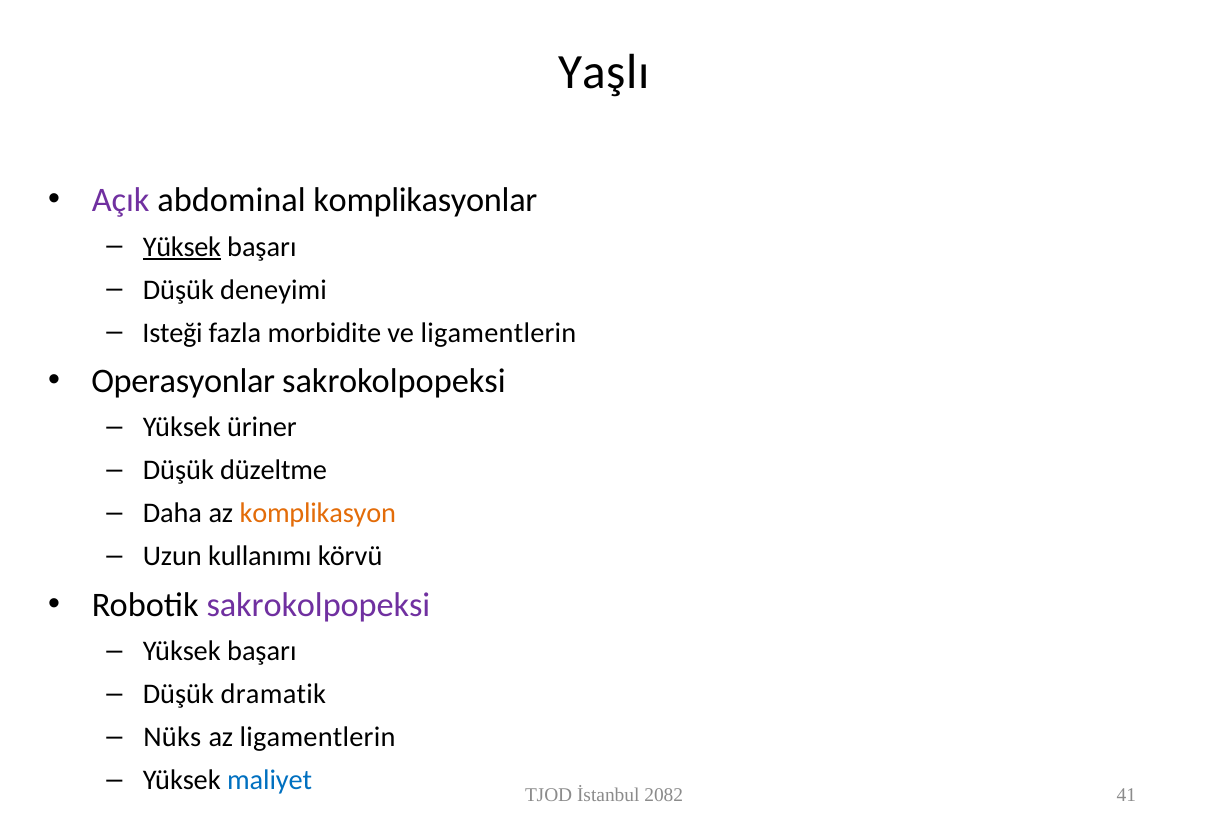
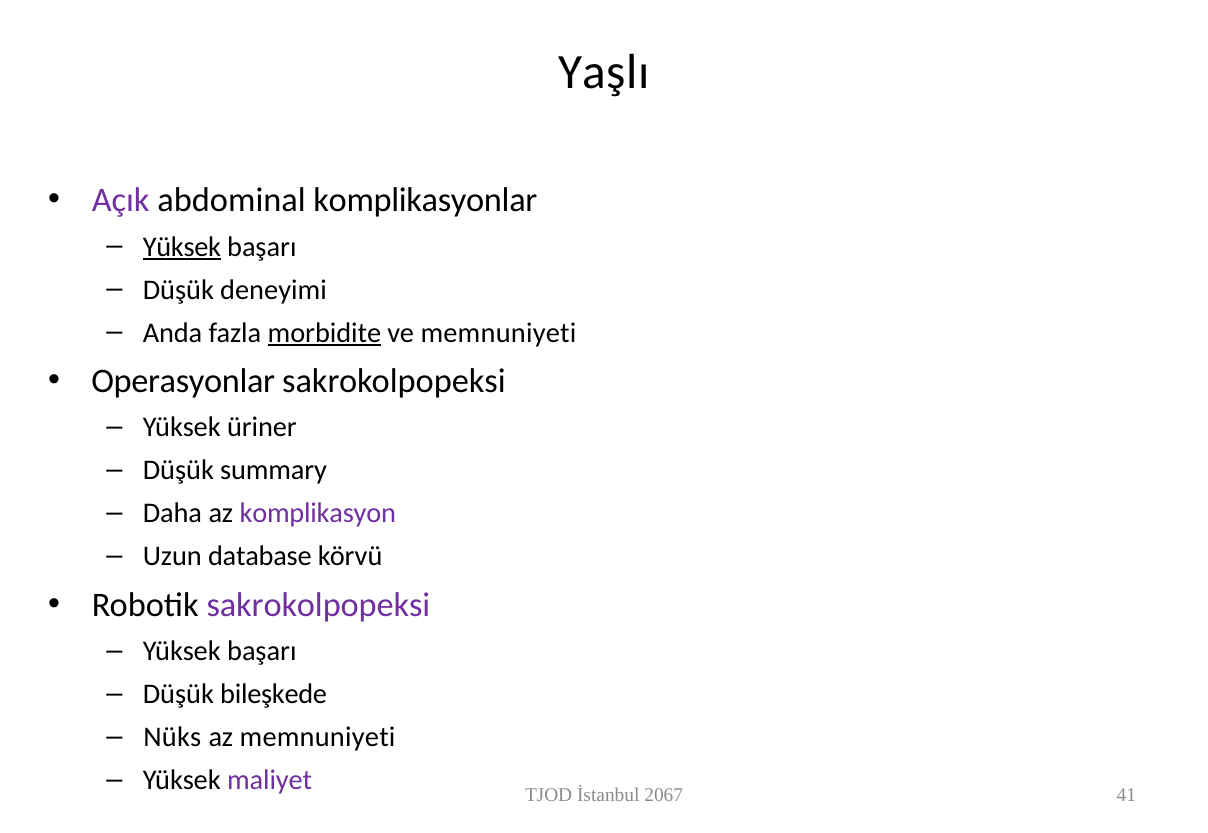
Isteği: Isteği -> Anda (172, 333)
morbidite underline: none -> present (324, 333)
ve ligamentlerin: ligamentlerin -> memnuniyeti (498, 333)
düzeltme: düzeltme -> summary (274, 470)
komplikasyon colour: orange -> purple (318, 513)
kullanımı: kullanımı -> database (260, 556)
dramatik: dramatik -> bileşkede (274, 694)
az ligamentlerin: ligamentlerin -> memnuniyeti (318, 737)
maliyet colour: blue -> purple (270, 780)
2082: 2082 -> 2067 (664, 795)
